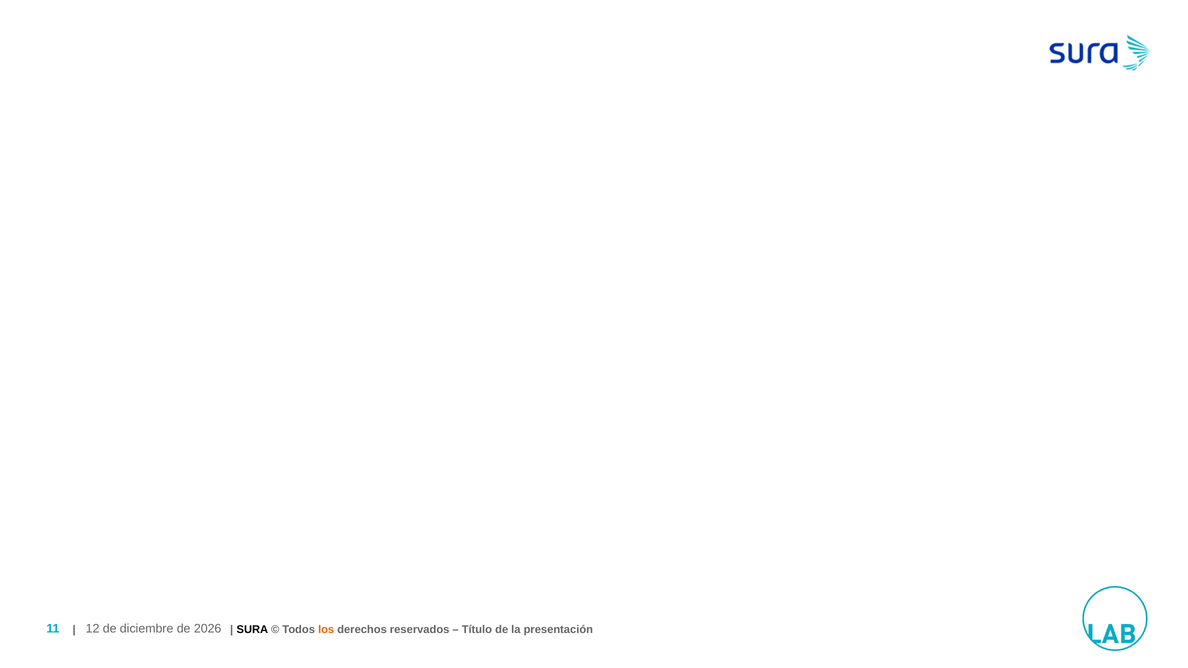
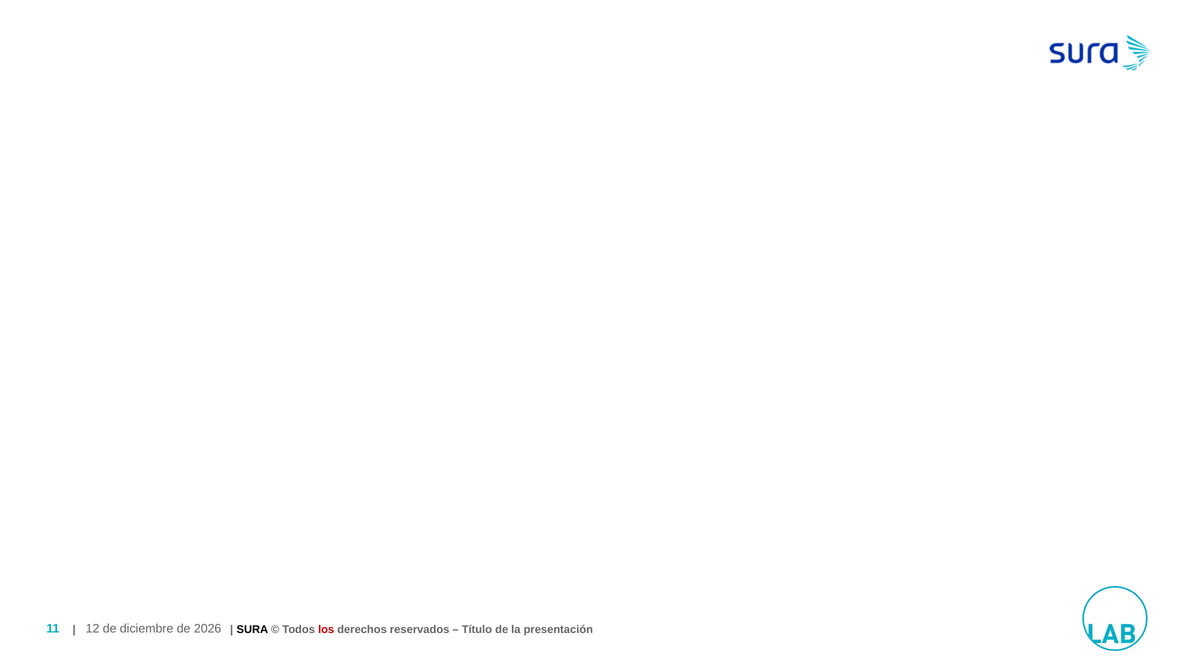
los colour: orange -> red (326, 630)
